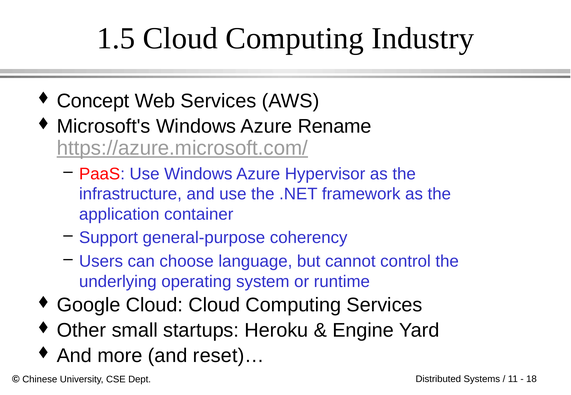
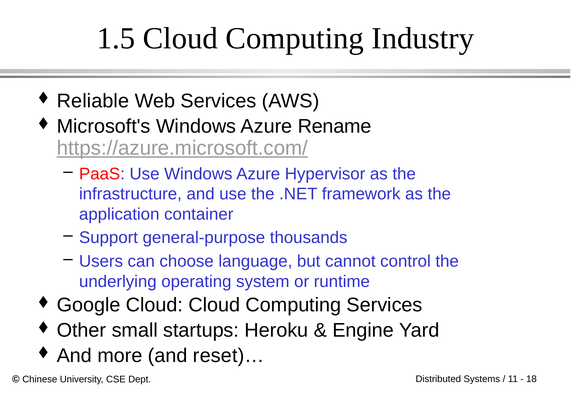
Concept: Concept -> Reliable (93, 101)
coherency: coherency -> thousands (309, 238)
